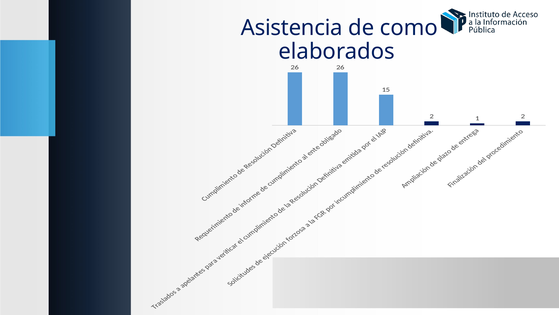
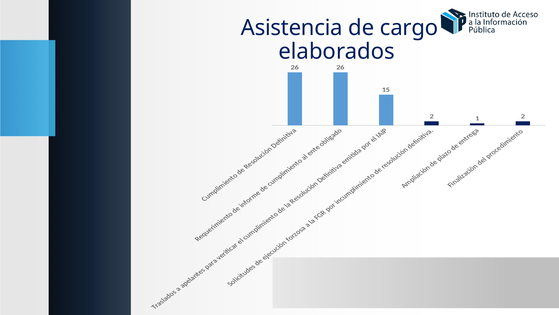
como: como -> cargo (409, 28)
